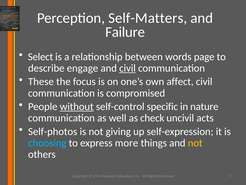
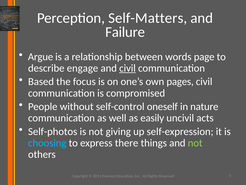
Select: Select -> Argue (41, 57)
These: These -> Based (41, 81)
affect: affect -> pages (180, 81)
without underline: present -> none (77, 106)
specific: specific -> oneself (162, 106)
check: check -> easily (152, 118)
more: more -> there (127, 143)
not colour: yellow -> light green (195, 143)
